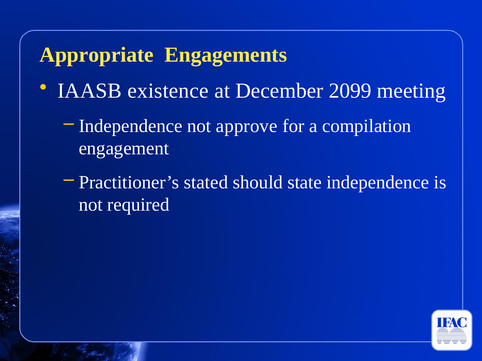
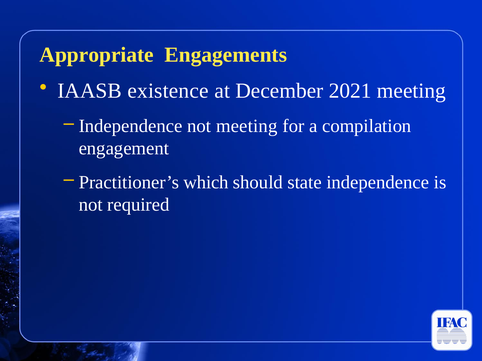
2099: 2099 -> 2021 (350, 91)
not approve: approve -> meeting (247, 126)
stated: stated -> which (206, 182)
